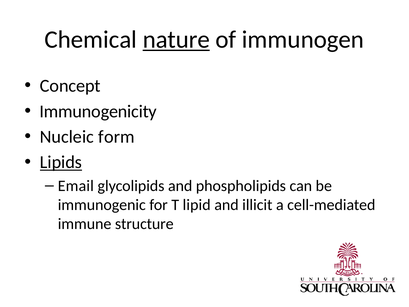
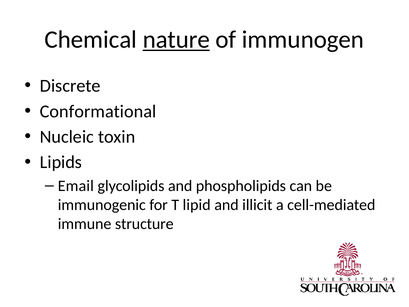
Concept: Concept -> Discrete (70, 86)
Immunogenicity: Immunogenicity -> Conformational (98, 111)
form: form -> toxin (117, 137)
Lipids underline: present -> none (61, 162)
